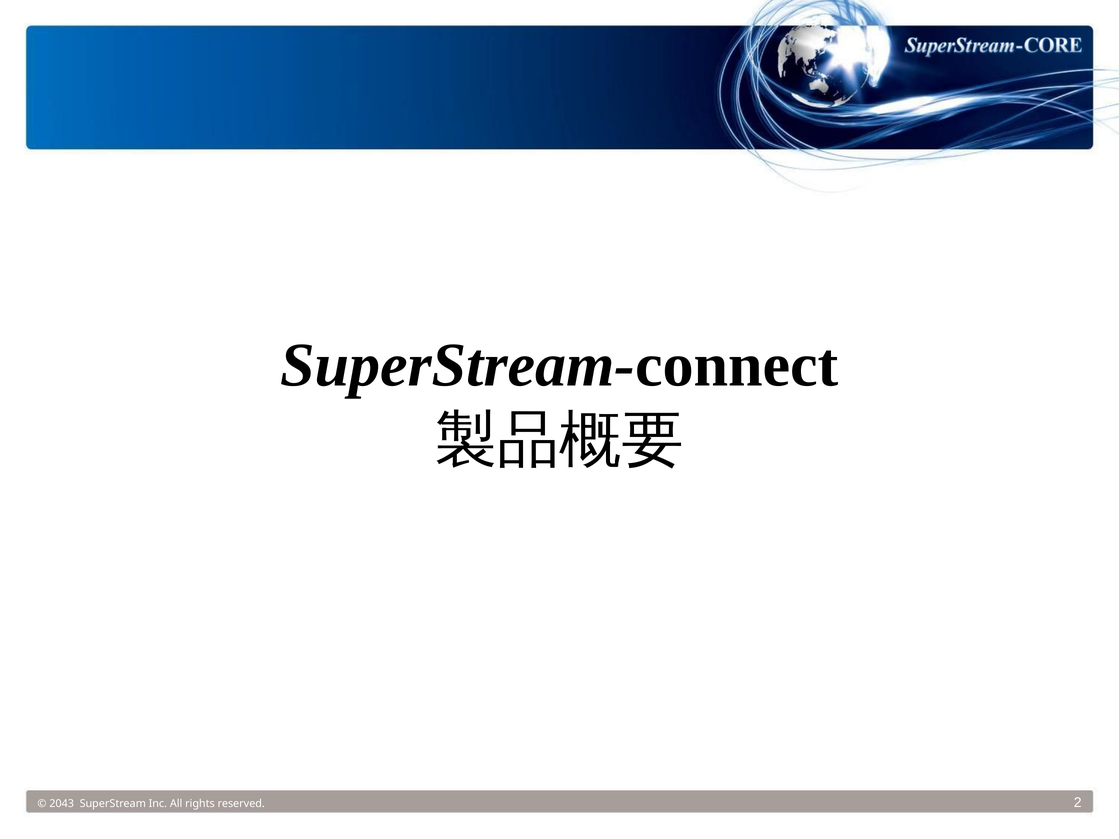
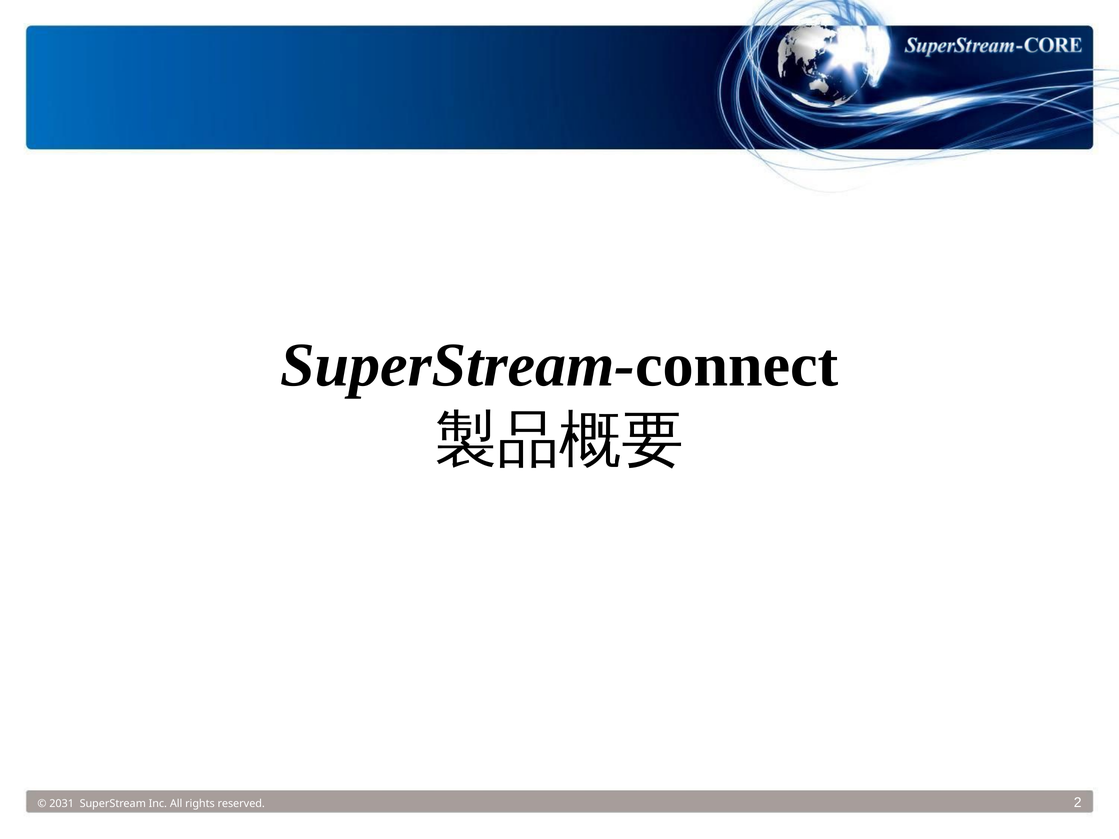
2043: 2043 -> 2031 (62, 804)
